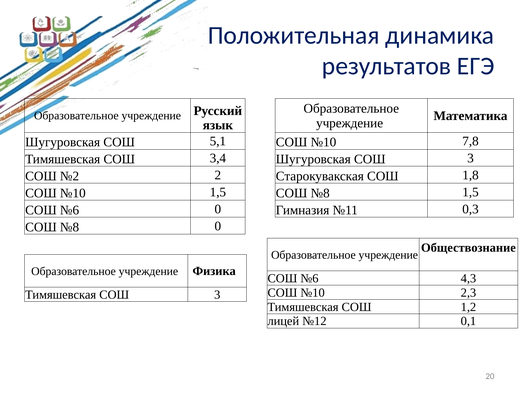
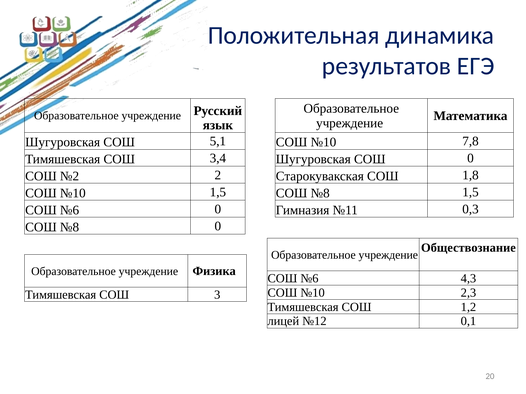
Шугуровская СОШ 3: 3 -> 0 (471, 158)
